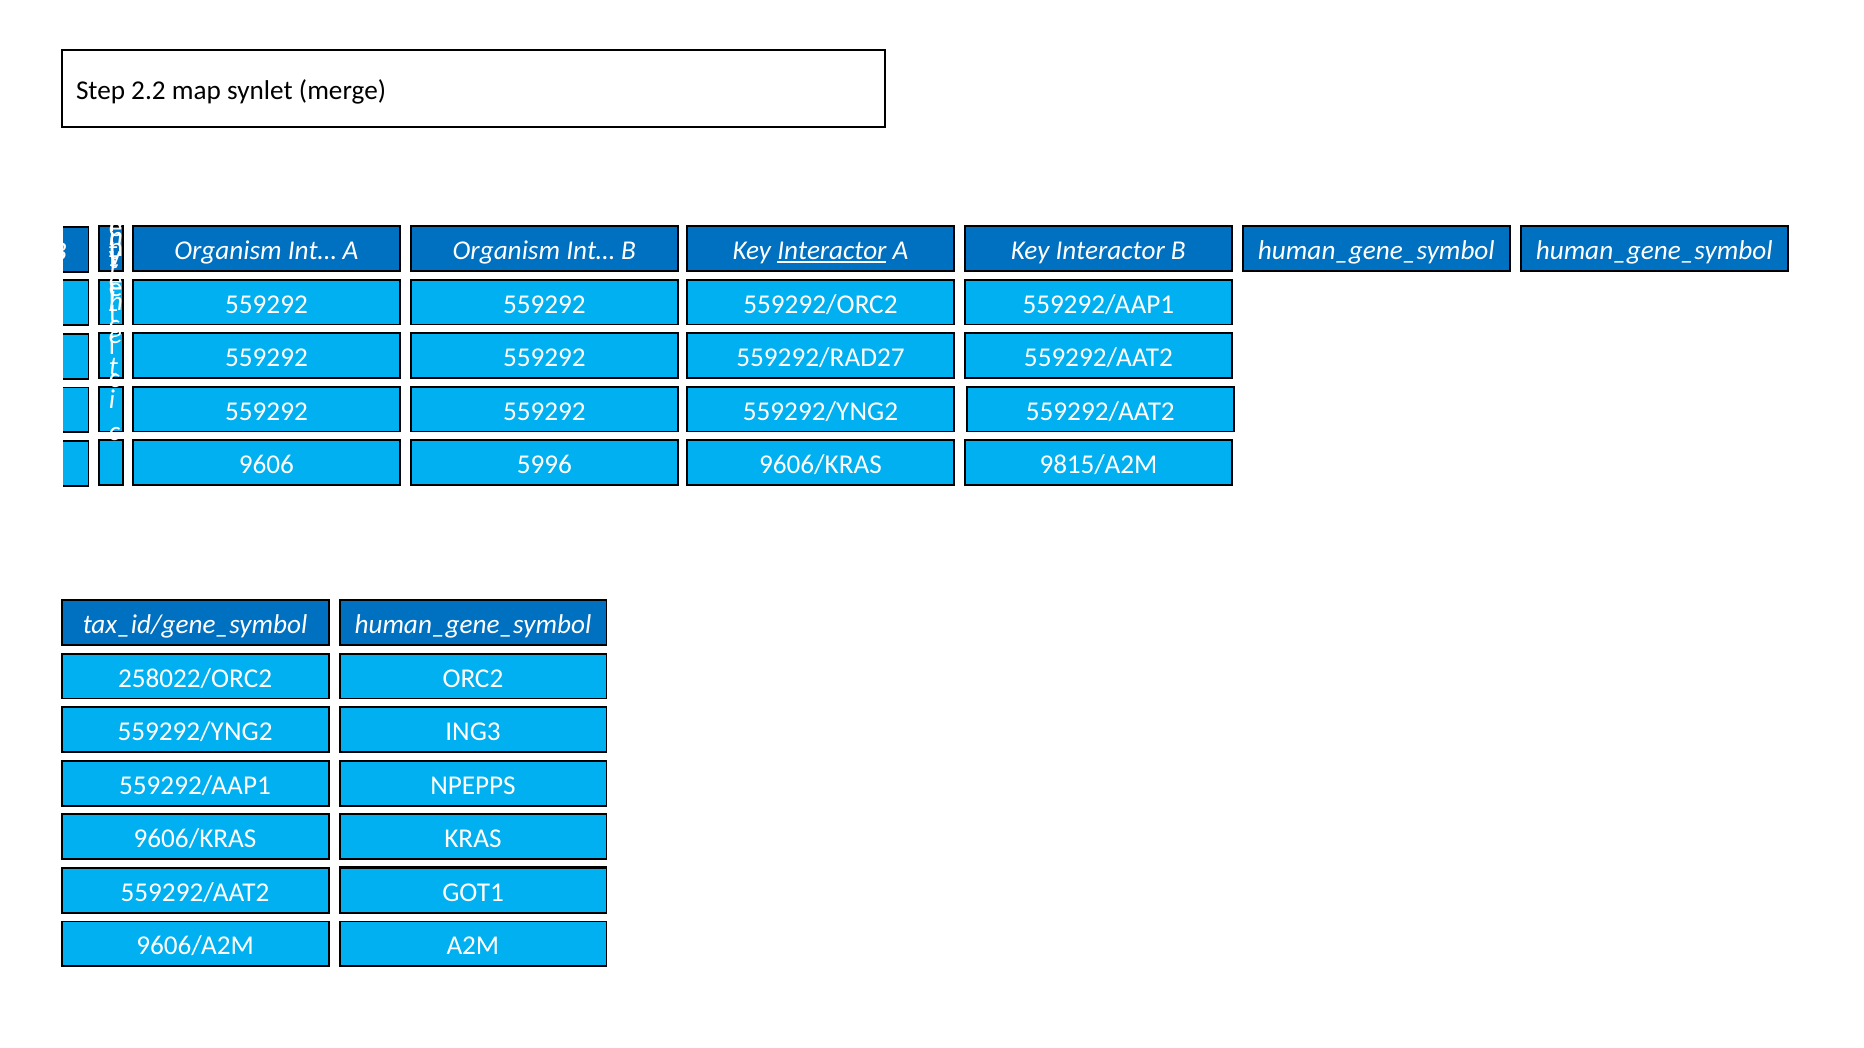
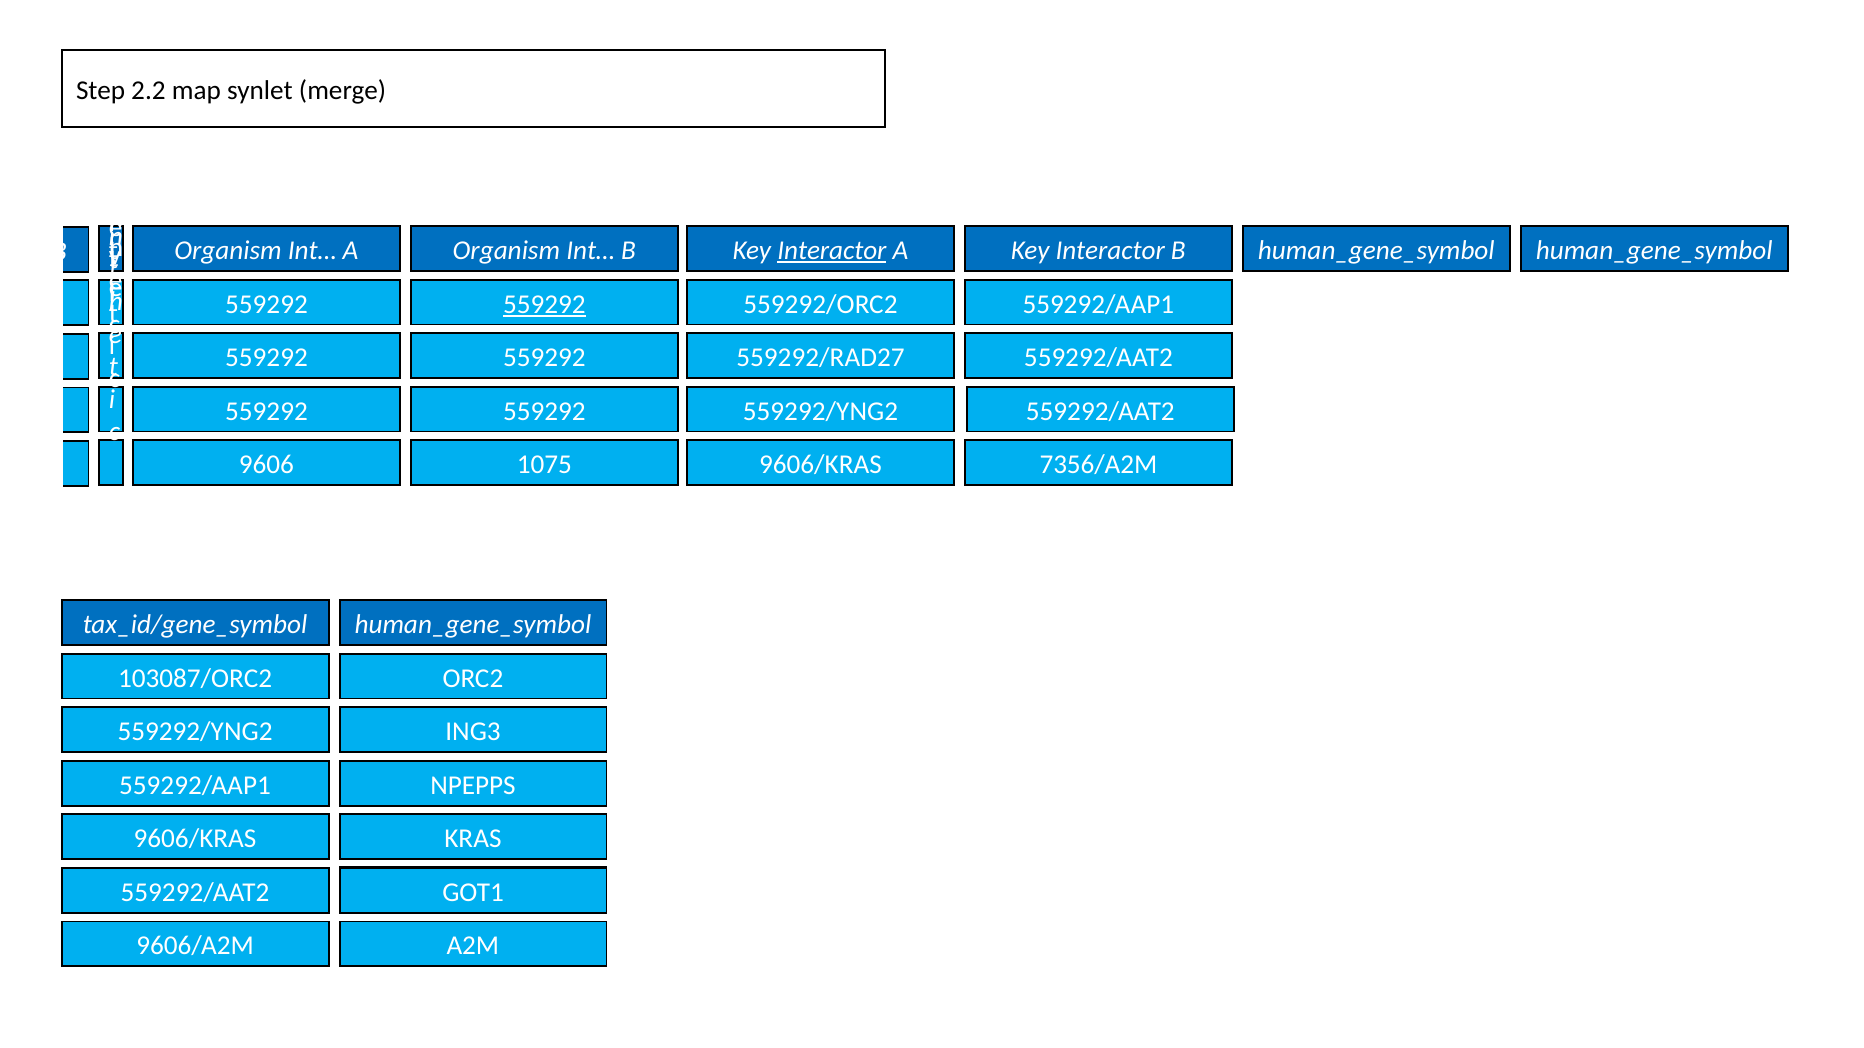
559292 underline: none -> present (544, 304)
9815/A2M: 9815/A2M -> 7356/A2M (1098, 465)
5996: 5996 -> 1075 (544, 465)
258022/ORC2: 258022/ORC2 -> 103087/ORC2 (195, 678)
